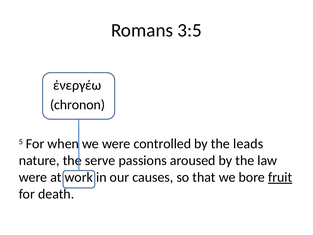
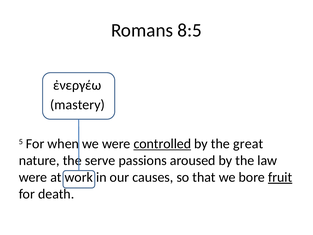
3:5: 3:5 -> 8:5 (190, 30)
chronon: chronon -> mastery (78, 105)
controlled underline: none -> present (162, 144)
leads: leads -> great (248, 144)
